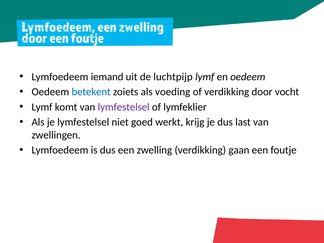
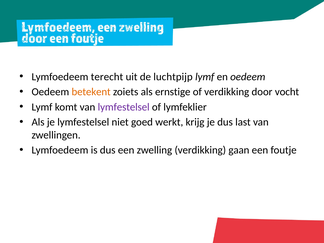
iemand: iemand -> terecht (107, 77)
betekent colour: blue -> orange (91, 92)
voeding: voeding -> ernstige (173, 92)
